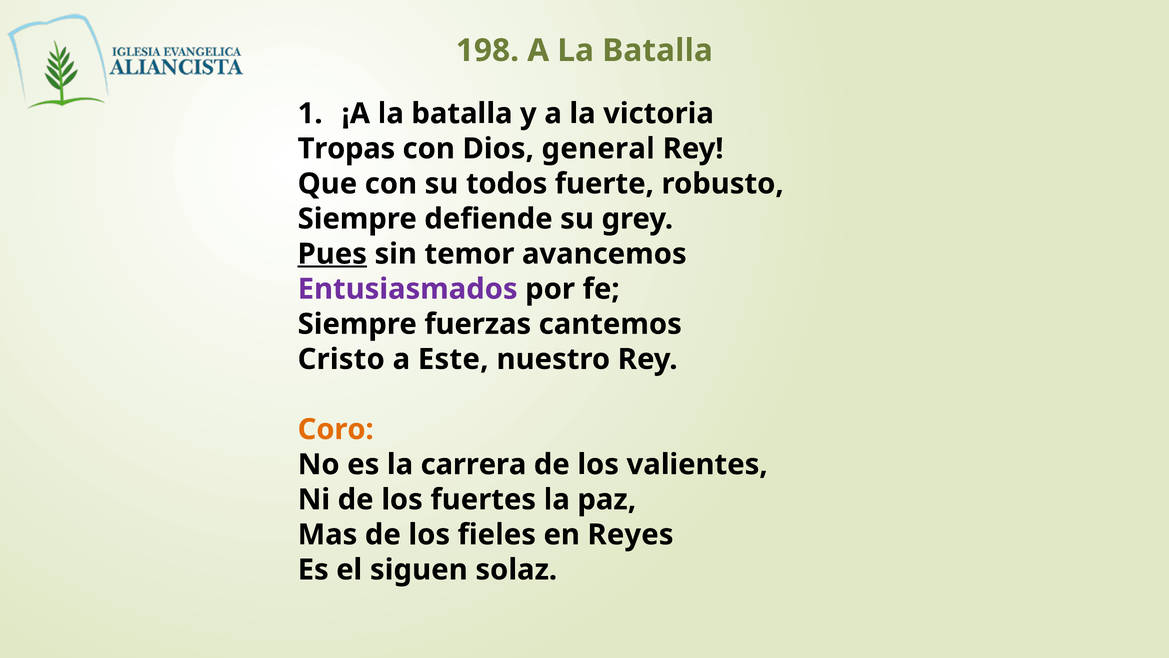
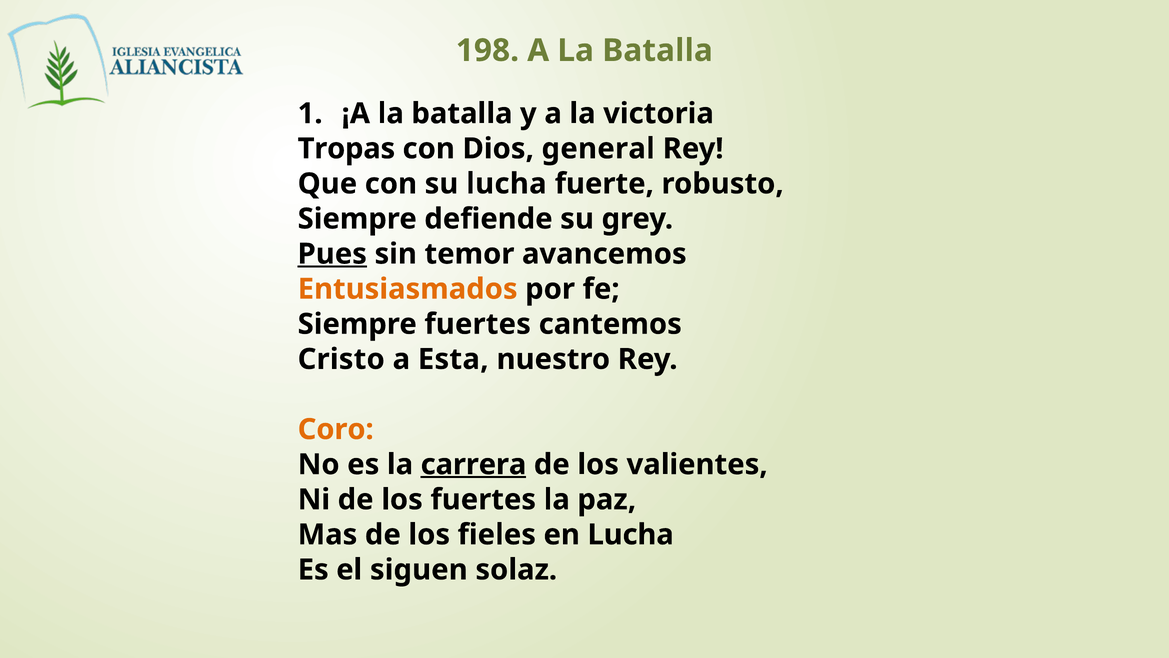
su todos: todos -> lucha (506, 184)
Entusiasmados colour: purple -> orange (408, 289)
Siempre fuerzas: fuerzas -> fuertes (478, 324)
Este: Este -> Esta (453, 359)
carrera underline: none -> present (474, 464)
en Reyes: Reyes -> Lucha (631, 534)
